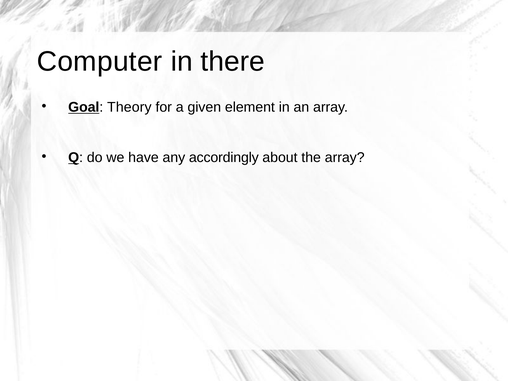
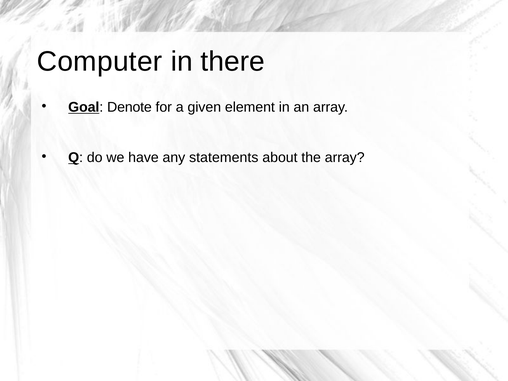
Theory: Theory -> Denote (129, 107)
accordingly: accordingly -> statements (224, 157)
